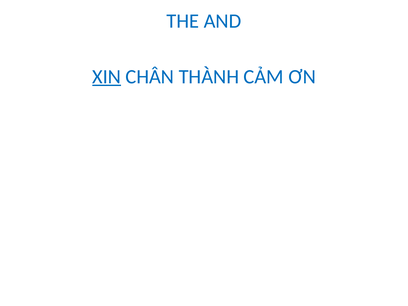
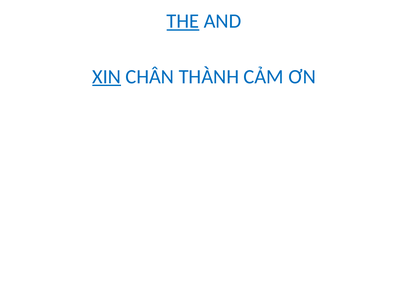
THE underline: none -> present (183, 21)
